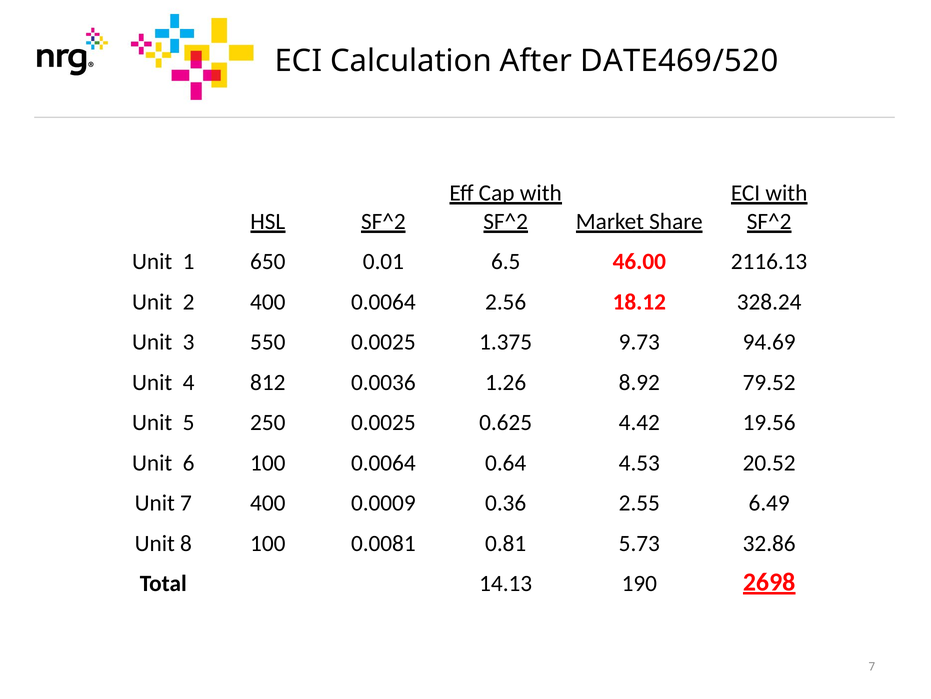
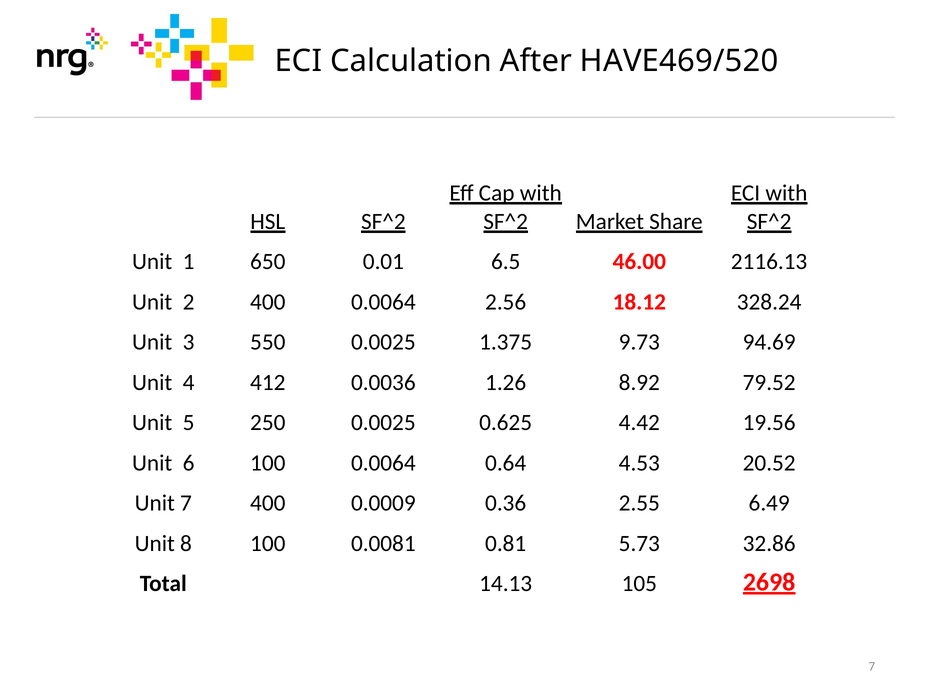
DATE469/520: DATE469/520 -> HAVE469/520 (679, 61)
812: 812 -> 412 (268, 382)
190: 190 -> 105 (639, 583)
